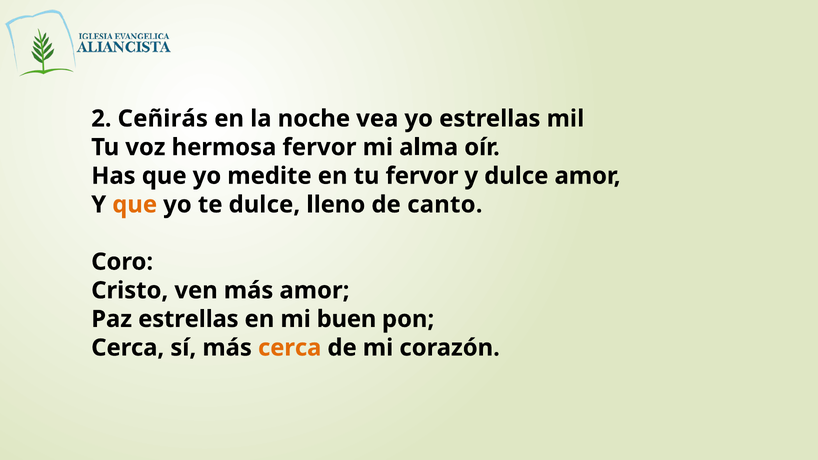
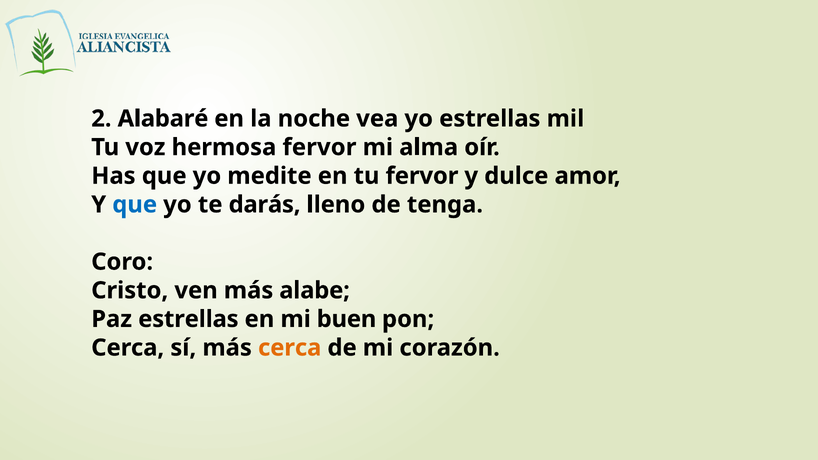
Ceñirás: Ceñirás -> Alabaré (163, 119)
que colour: orange -> blue (135, 205)
te dulce: dulce -> darás (265, 205)
canto: canto -> tenga (445, 205)
más amor: amor -> alabe (315, 291)
